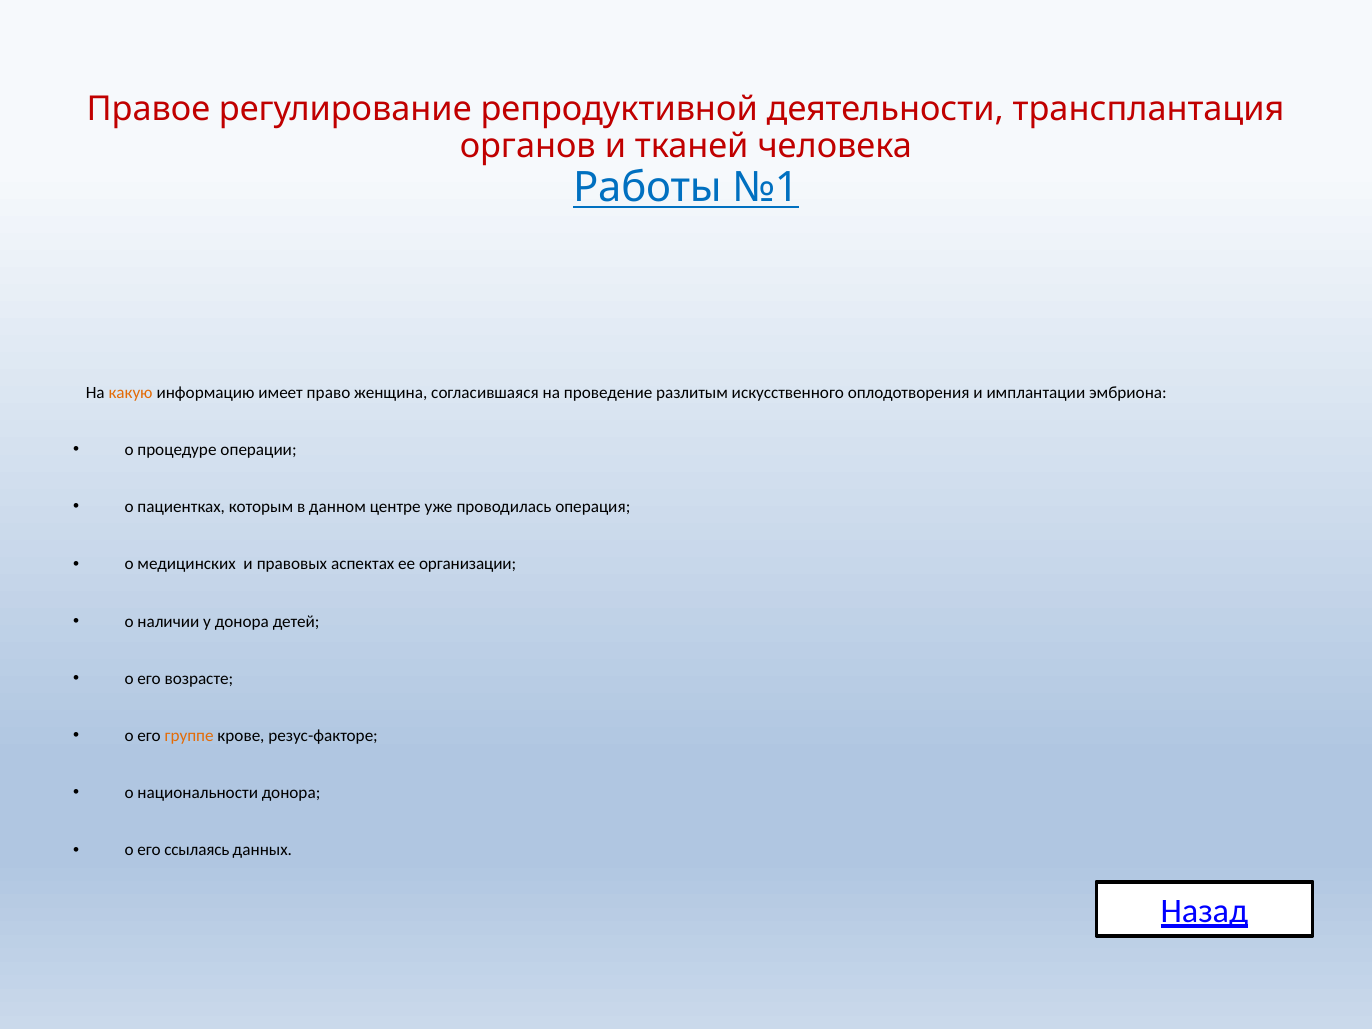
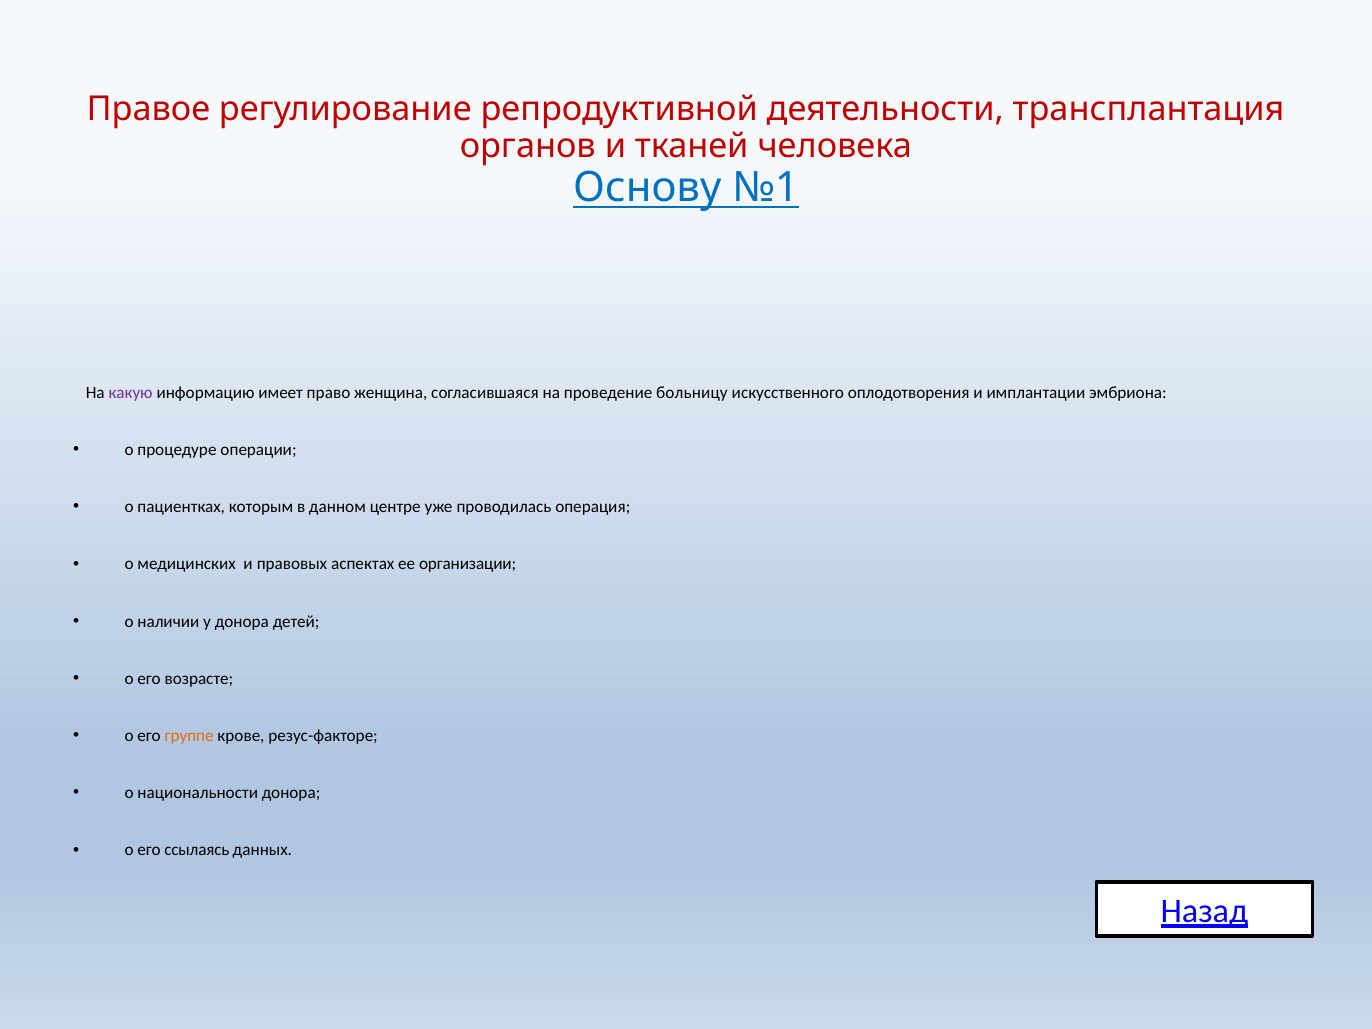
Работы: Работы -> Основу (647, 188)
какую colour: orange -> purple (131, 393)
разлитым: разлитым -> больницу (692, 393)
